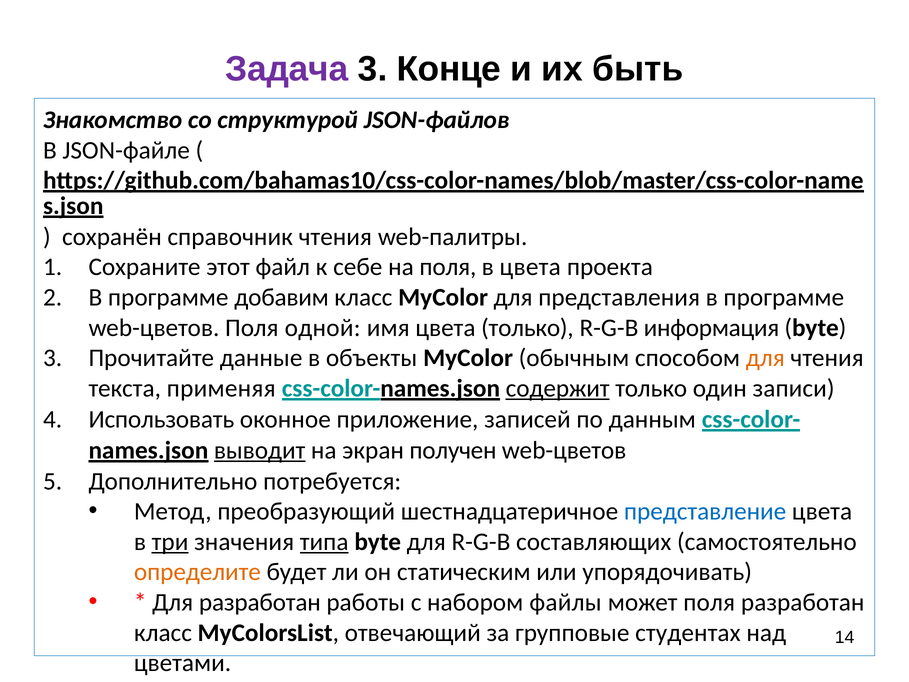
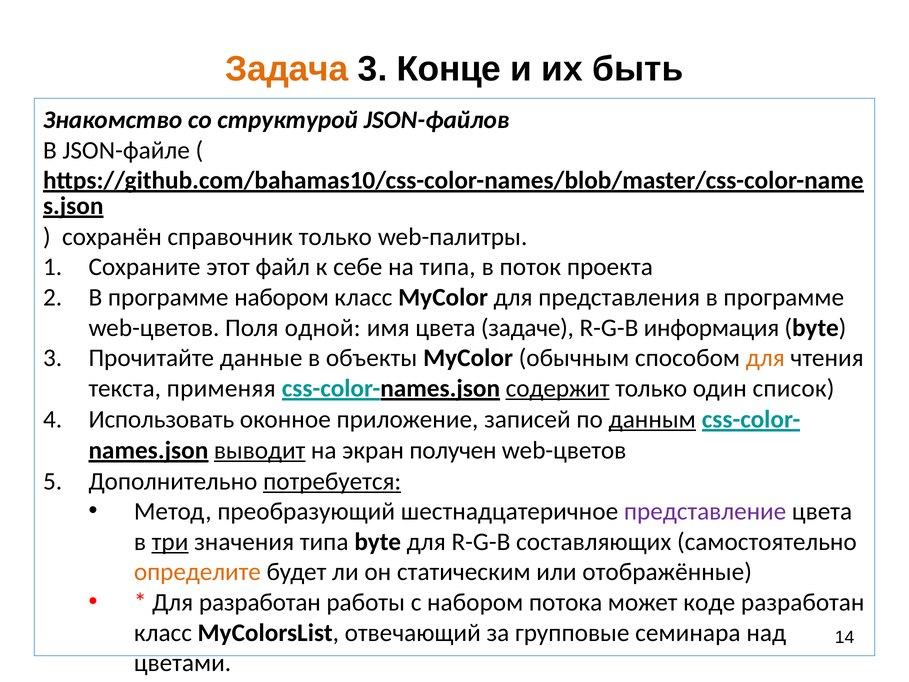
Задача colour: purple -> orange (287, 69)
справочник чтения: чтения -> только (335, 237)
на поля: поля -> типа (448, 267)
в цвета: цвета -> поток (530, 267)
программе добавим: добавим -> набором (282, 297)
цвета только: только -> задаче (527, 328)
записи: записи -> список (794, 388)
данным underline: none -> present (652, 419)
потребуется underline: none -> present (332, 481)
представление colour: blue -> purple (705, 511)
типа underline: present -> none (324, 542)
упорядочивать: упорядочивать -> отображённые (667, 572)
файлы: файлы -> потока (566, 602)
может поля: поля -> коде (709, 602)
студентах: студентах -> семинара (688, 633)
